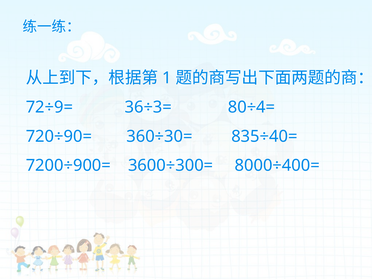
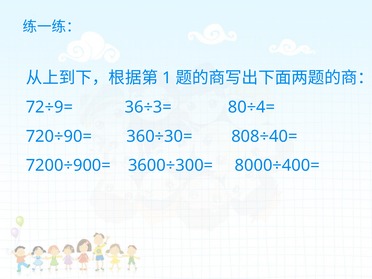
835÷40=: 835÷40= -> 808÷40= (264, 136)
